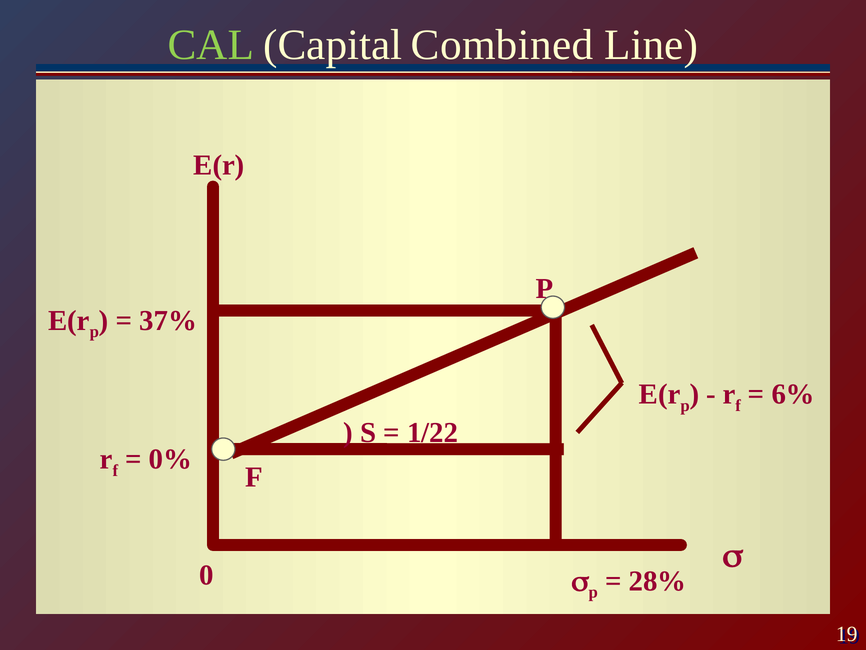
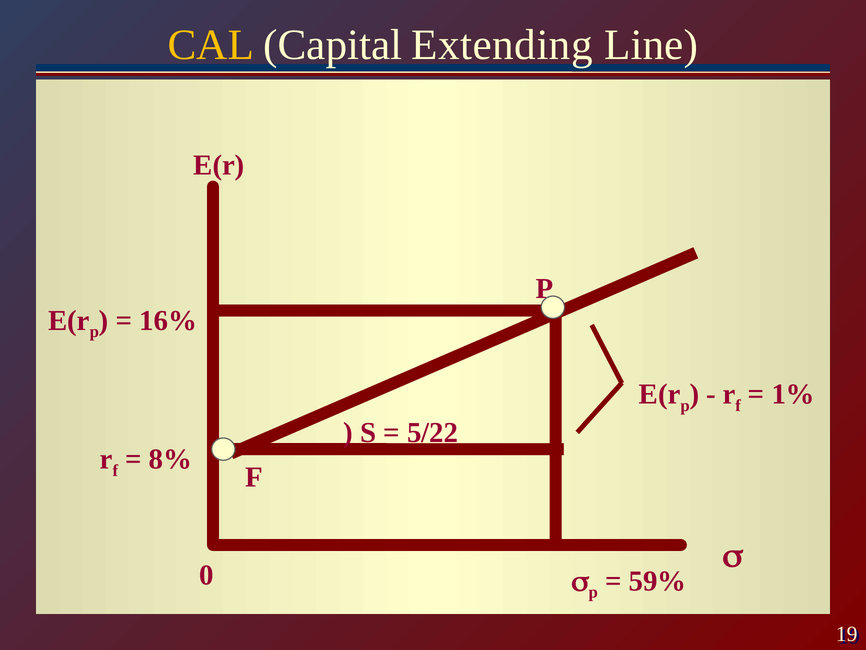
CAL colour: light green -> yellow (211, 45)
Combined: Combined -> Extending (502, 45)
37%: 37% -> 16% (168, 320)
6%: 6% -> 1% (793, 394)
1/22: 1/22 -> 5/22 (433, 432)
0%: 0% -> 8% (170, 459)
28%: 28% -> 59% (657, 581)
